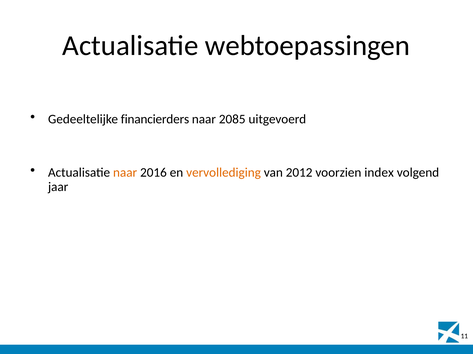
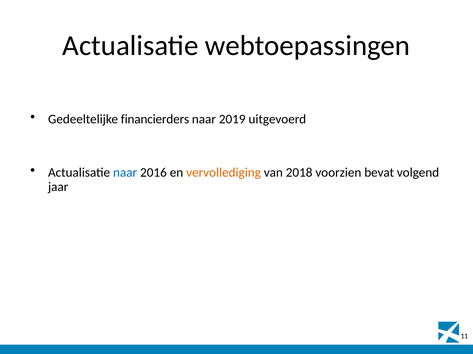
2085: 2085 -> 2019 (232, 119)
naar colour: orange -> blue (125, 173)
2012: 2012 -> 2018 (299, 173)
index: index -> bevat (379, 173)
